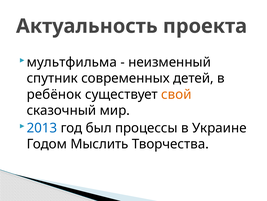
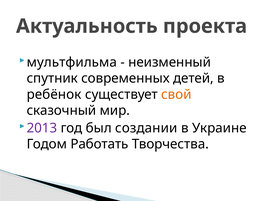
2013 colour: blue -> purple (42, 128)
процессы: процессы -> создании (146, 128)
Мыслить: Мыслить -> Работать (99, 144)
